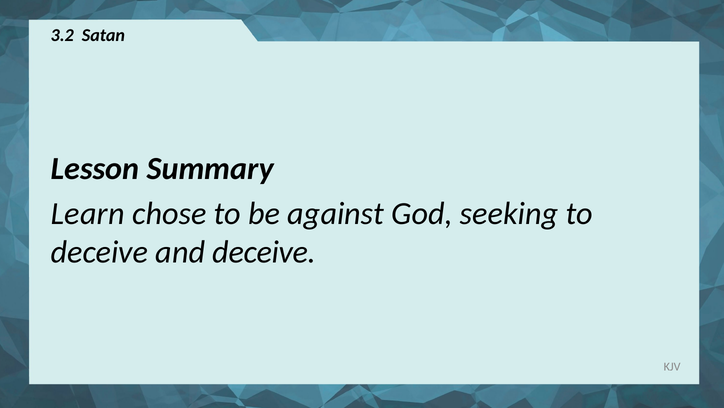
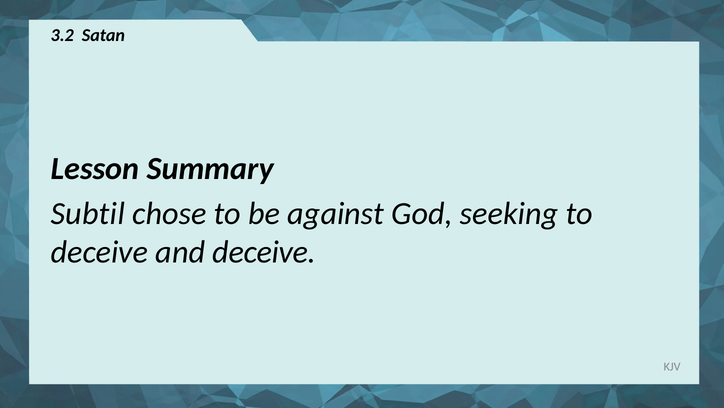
Learn: Learn -> Subtil (88, 214)
